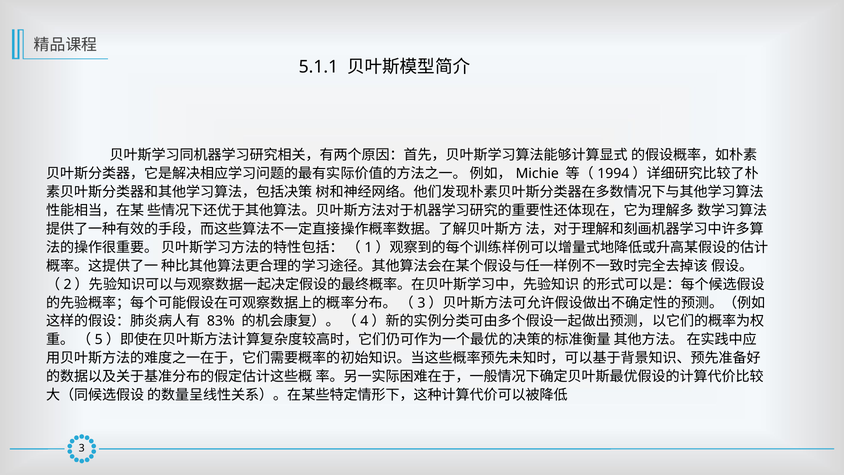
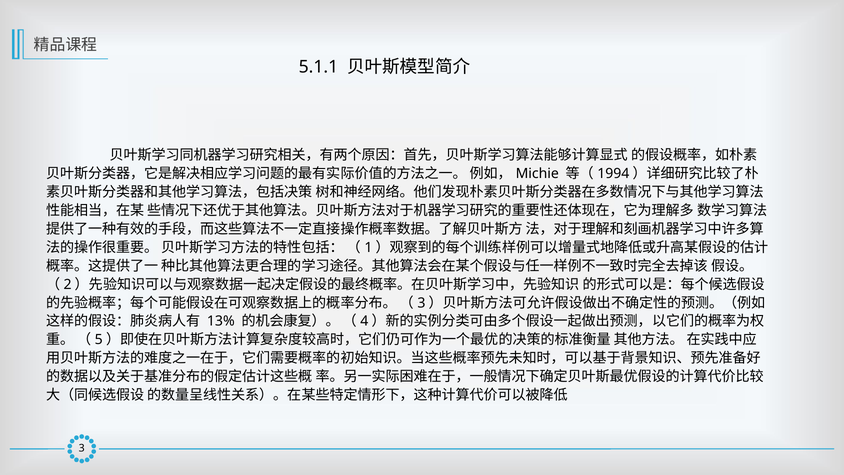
83%: 83% -> 13% (221, 321)
